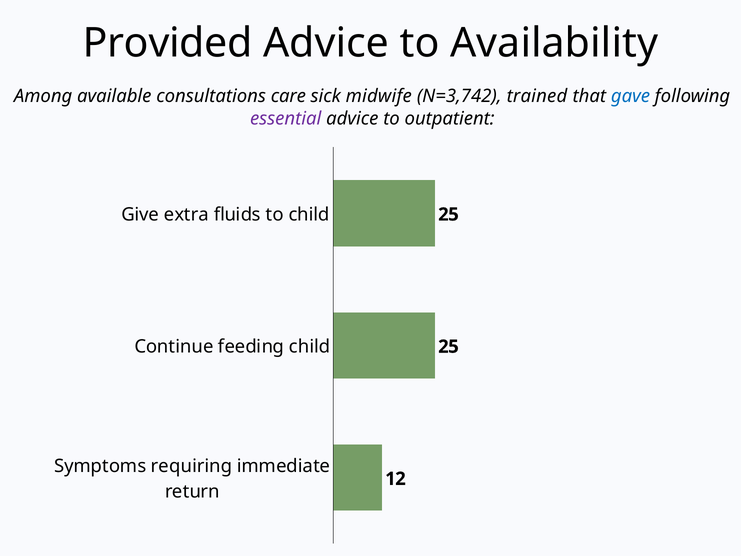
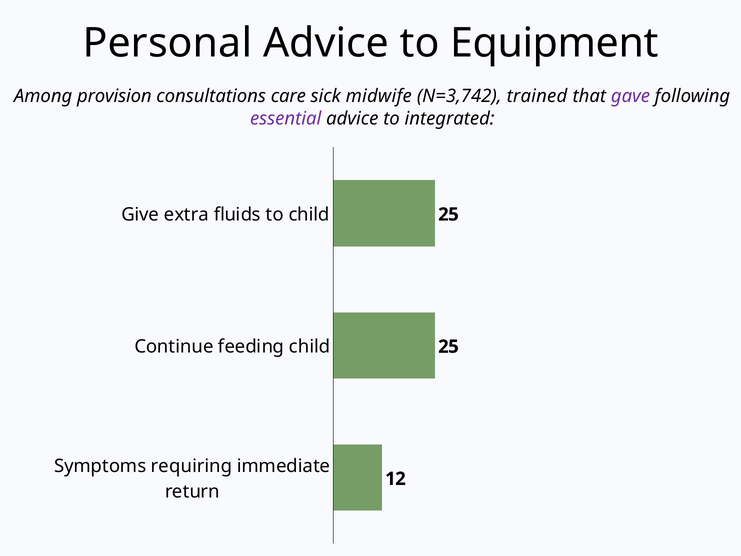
Provided: Provided -> Personal (167, 43)
Availability: Availability -> Equipment (554, 43)
available: available -> provision (114, 96)
gave colour: blue -> purple (630, 96)
outpatient: outpatient -> integrated (450, 119)
